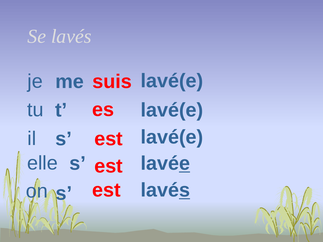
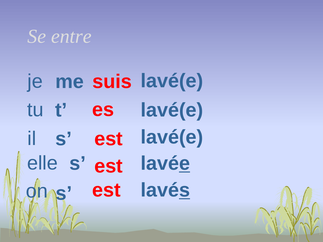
Se lavés: lavés -> entre (71, 36)
